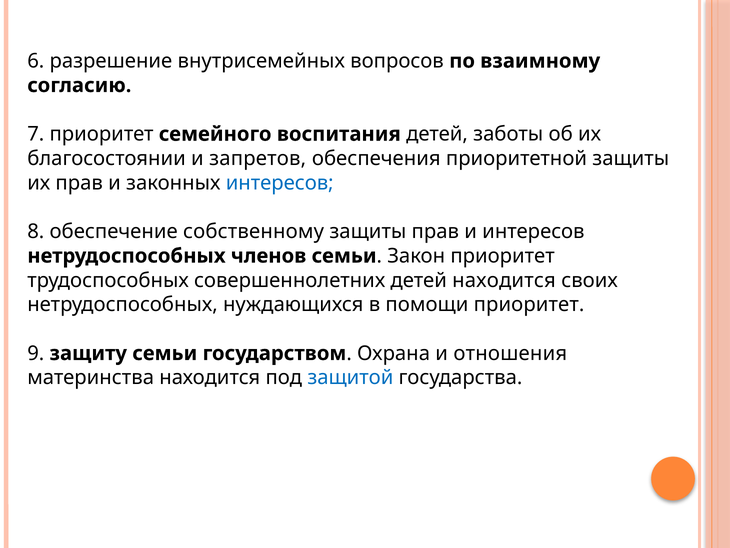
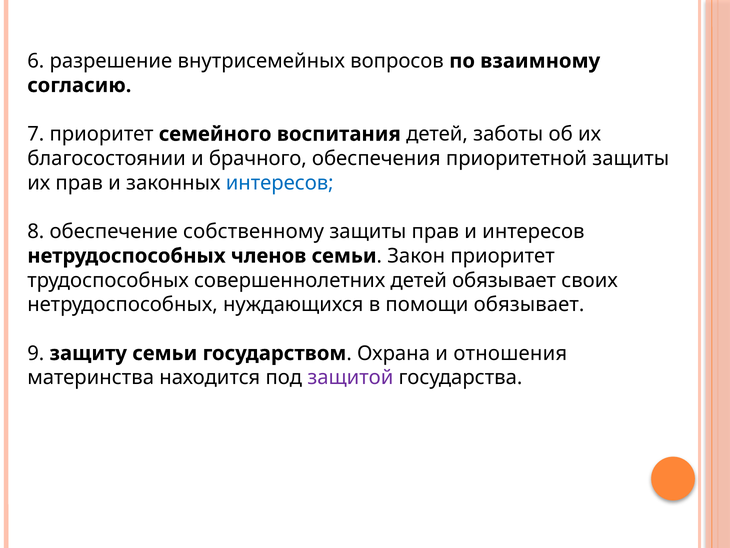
запретов: запретов -> брачного (258, 158)
детей находится: находится -> обязывает (504, 280)
помощи приоритет: приоритет -> обязывает (529, 304)
защитой colour: blue -> purple (350, 377)
